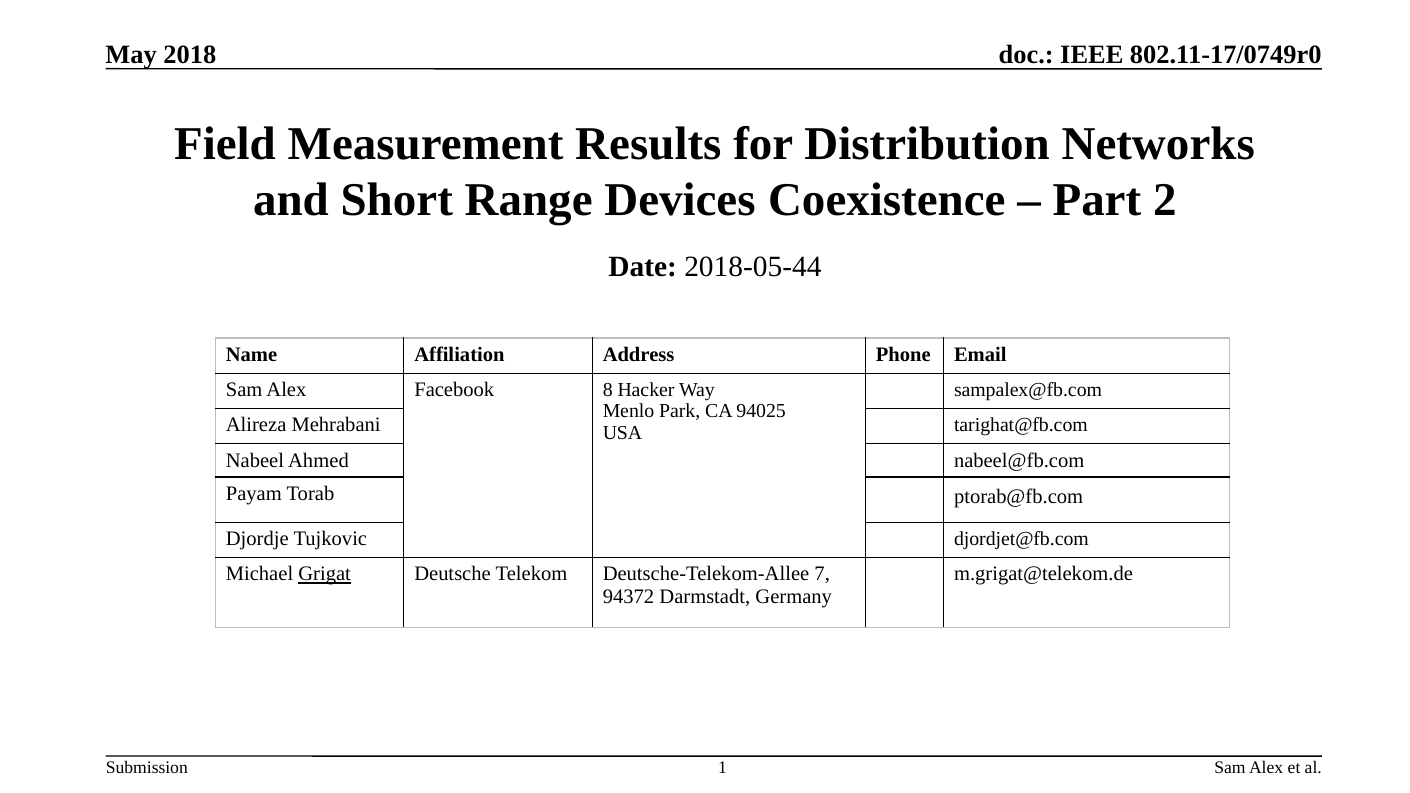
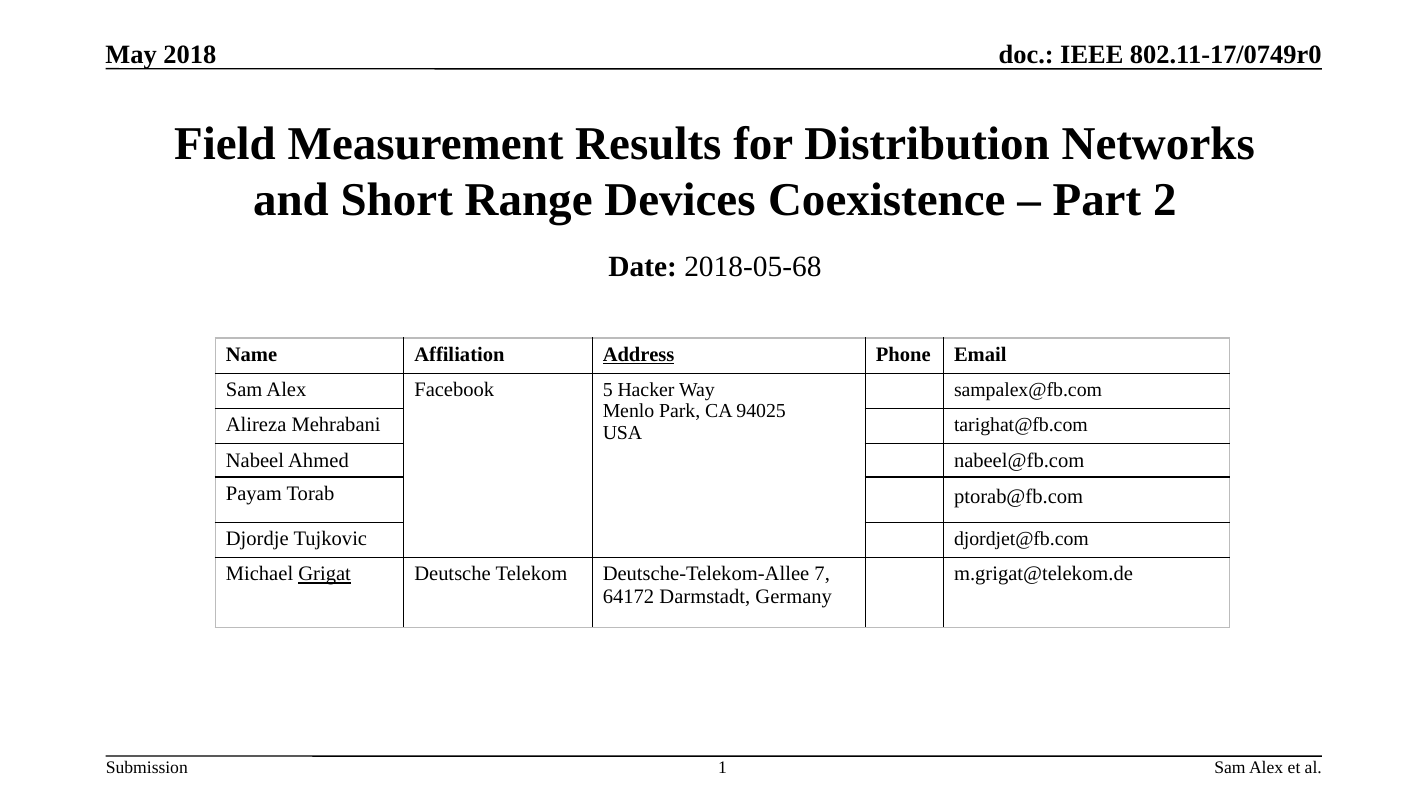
2018-05-44: 2018-05-44 -> 2018-05-68 (753, 267)
Address underline: none -> present (639, 355)
8: 8 -> 5 (608, 390)
94372: 94372 -> 64172 (629, 597)
